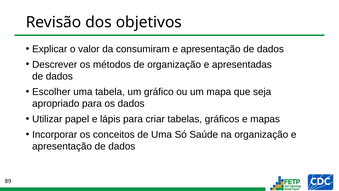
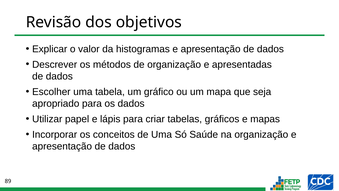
consumiram: consumiram -> histogramas (143, 49)
